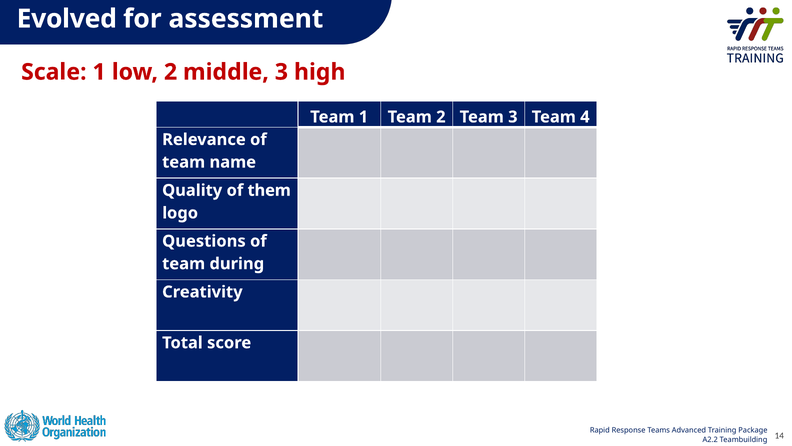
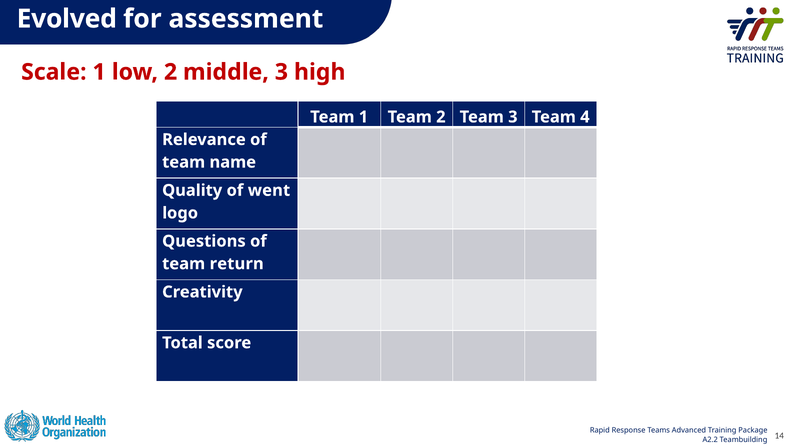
them: them -> went (269, 190)
during: during -> return (237, 263)
